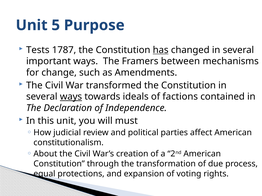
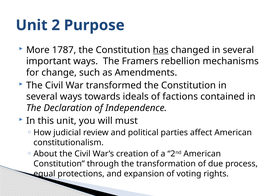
5: 5 -> 2 (56, 25)
Tests: Tests -> More (38, 50)
between: between -> rebellion (180, 61)
ways underline: present -> none (71, 97)
